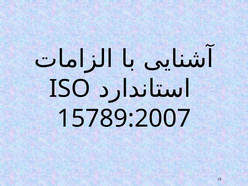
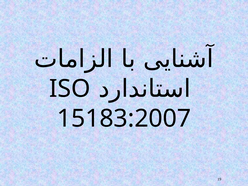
15789:2007: 15789:2007 -> 15183:2007 (124, 118)
